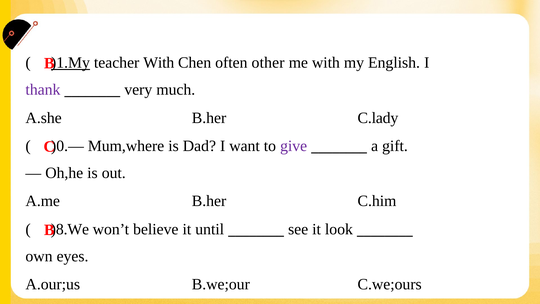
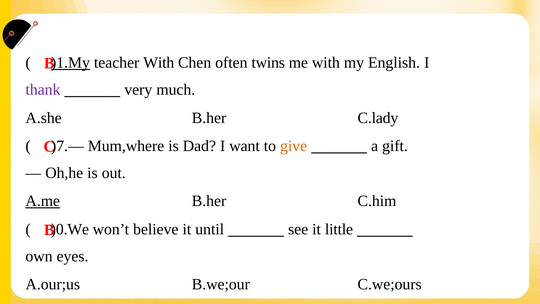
other: other -> twins (268, 63)
)0.—: )0.— -> )7.— (67, 146)
give colour: purple -> orange (294, 146)
A.me underline: none -> present (43, 201)
)8.We: )8.We -> )0.We (70, 229)
look: look -> little (339, 229)
